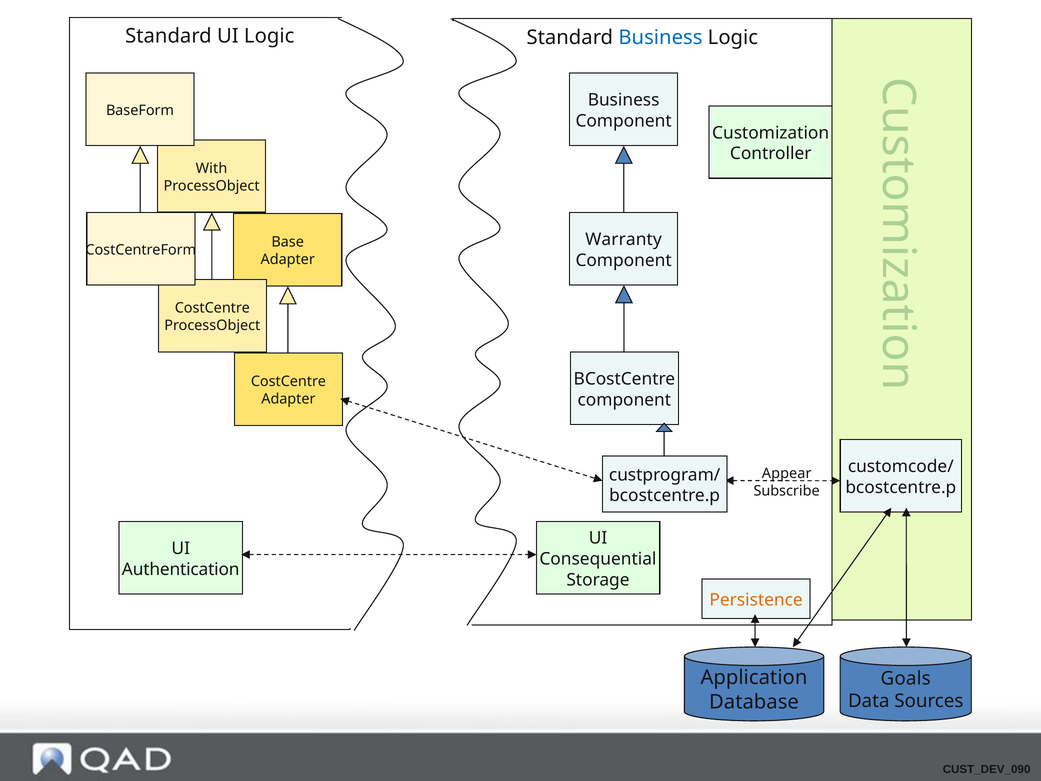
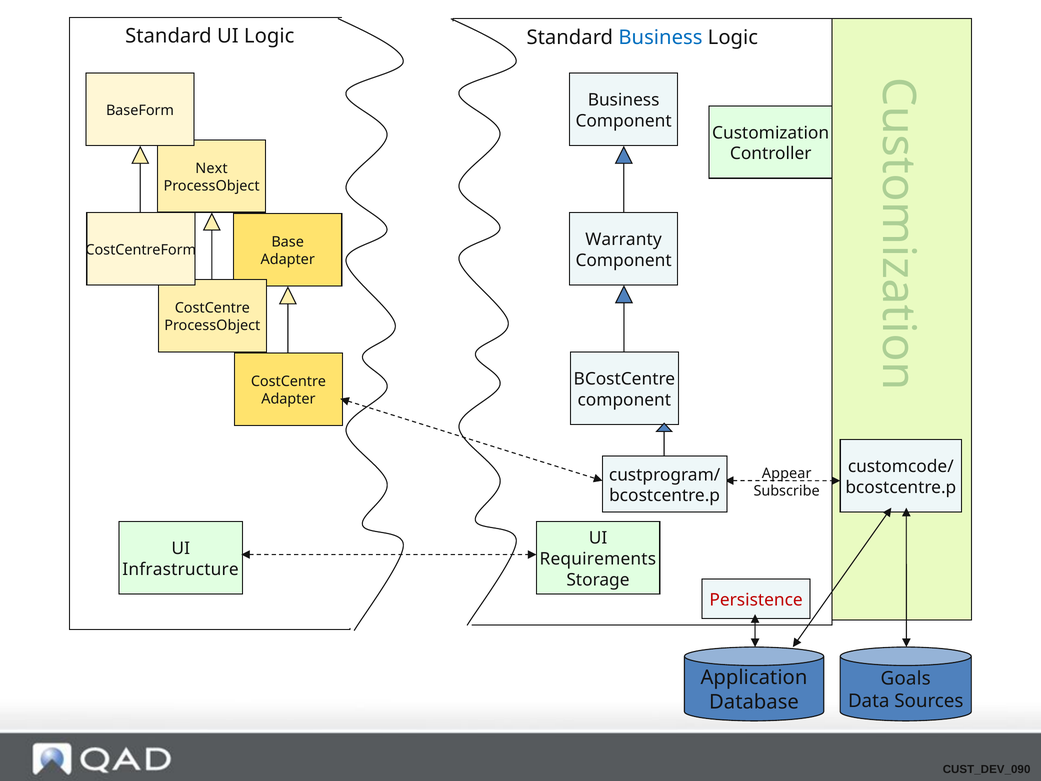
With: With -> Next (212, 168)
Consequential: Consequential -> Requirements (598, 559)
Authentication: Authentication -> Infrastructure (181, 569)
Persistence colour: orange -> red (756, 600)
